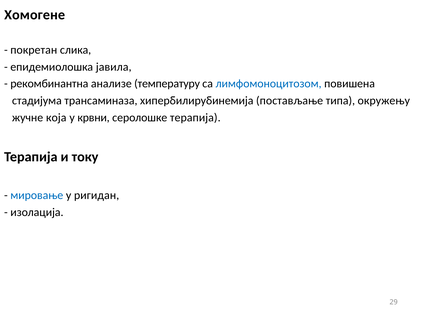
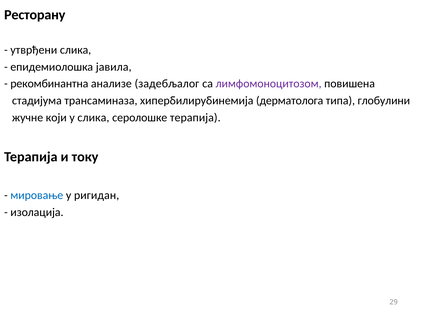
Хомогене: Хомогене -> Ресторану (35, 15)
покретан: покретан -> утврђени (34, 50)
температуру: температуру -> задебљалог (167, 84)
лимфомоноцитозом colour: blue -> purple (269, 84)
постављање: постављање -> дерматолога (290, 101)
окружењу: окружењу -> глобулини (384, 101)
која: која -> који (56, 118)
у крвни: крвни -> слика (93, 118)
